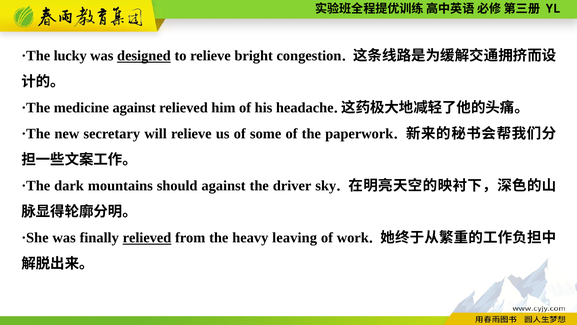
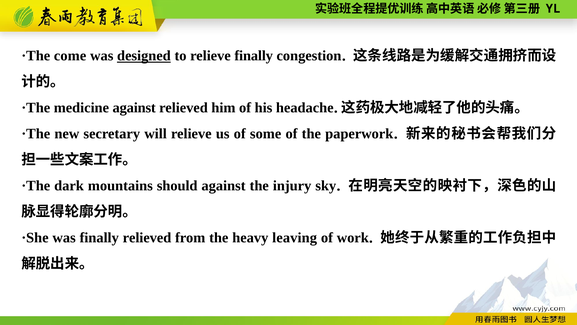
lucky: lucky -> come (70, 56)
relieve bright: bright -> finally (254, 56)
driver: driver -> injury (292, 186)
relieved underline: present -> none (147, 238)
